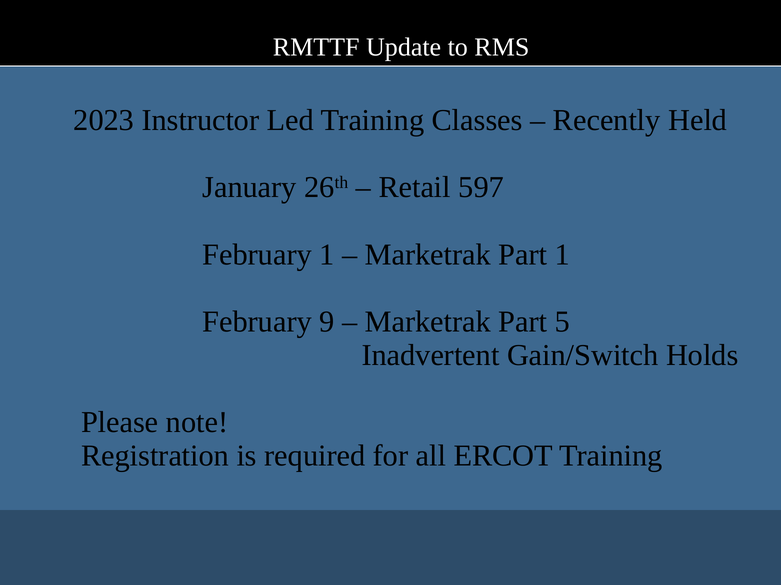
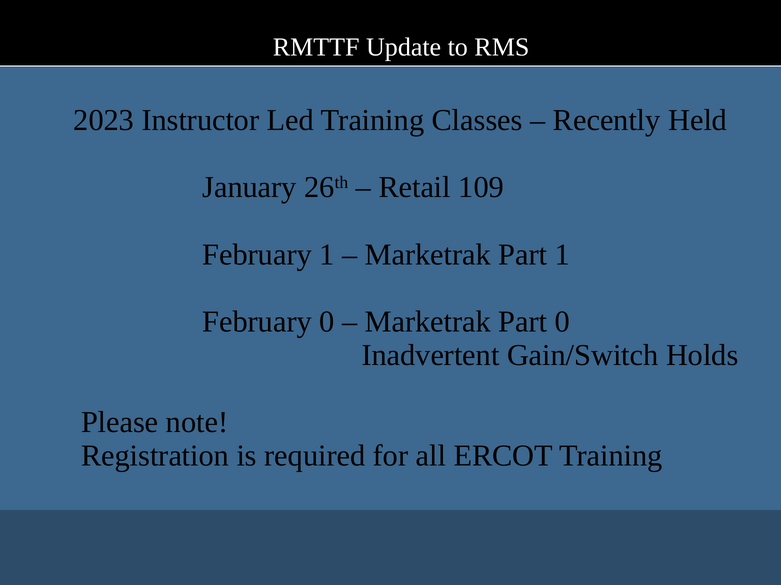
597: 597 -> 109 (481, 188)
February 9: 9 -> 0 (327, 322)
Part 5: 5 -> 0 (562, 322)
